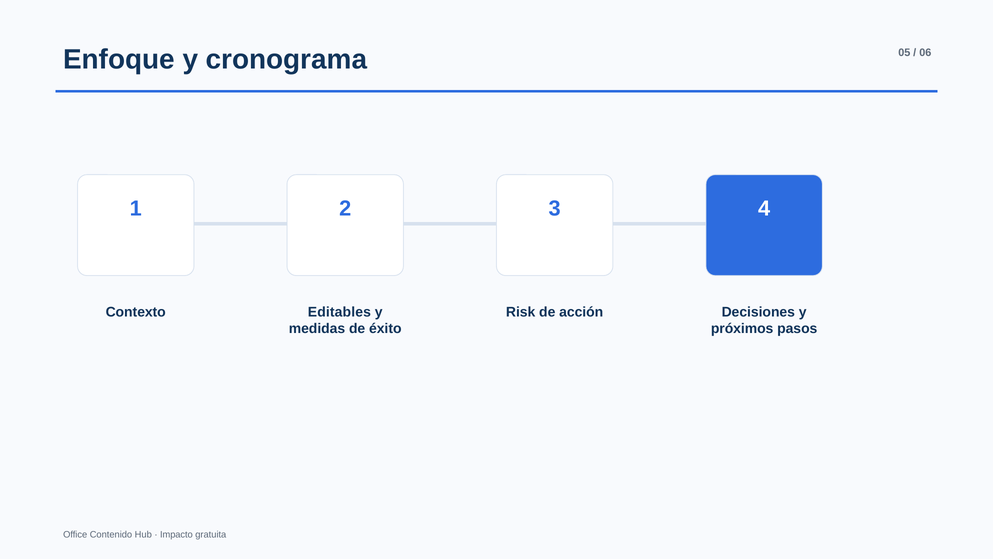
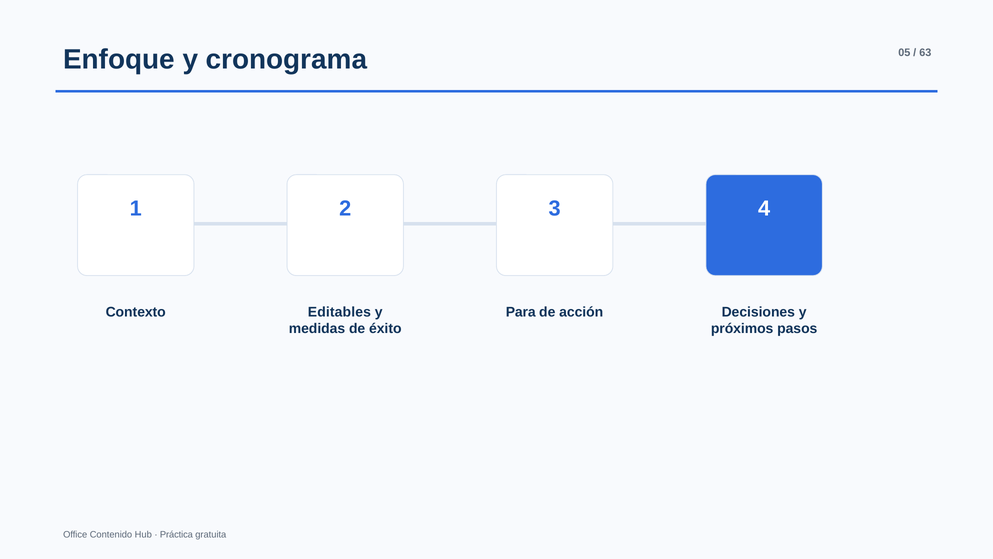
06: 06 -> 63 (925, 53)
Risk: Risk -> Para (521, 312)
Impacto: Impacto -> Práctica (176, 534)
